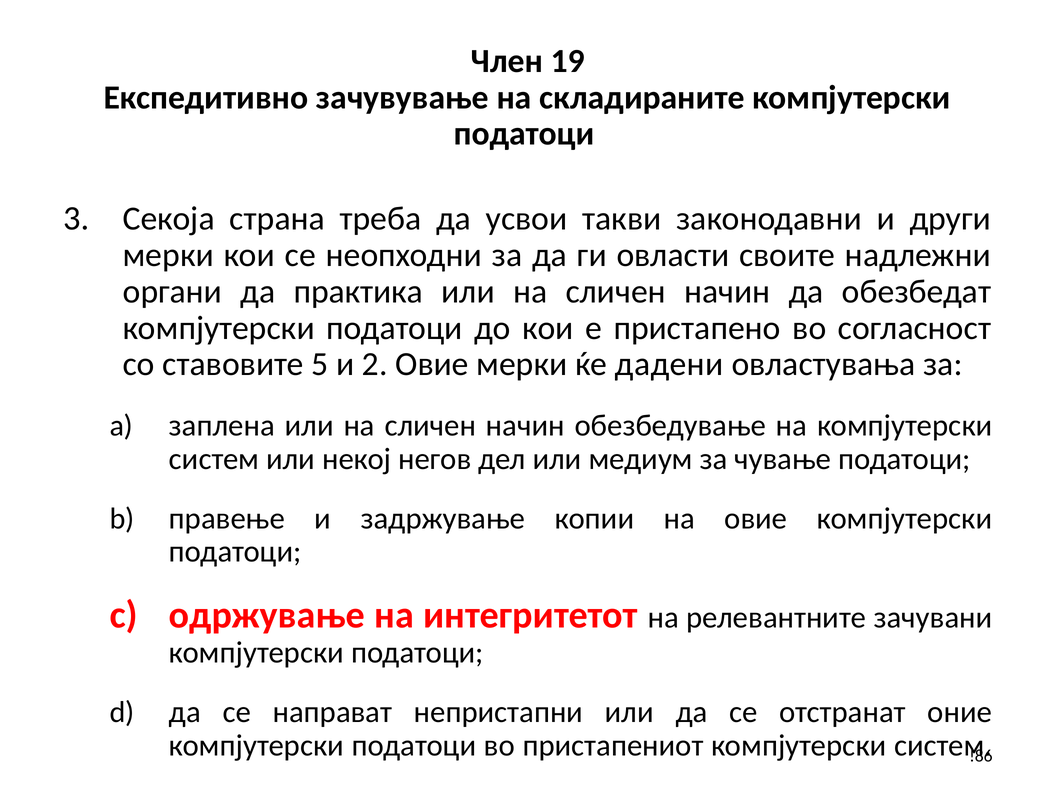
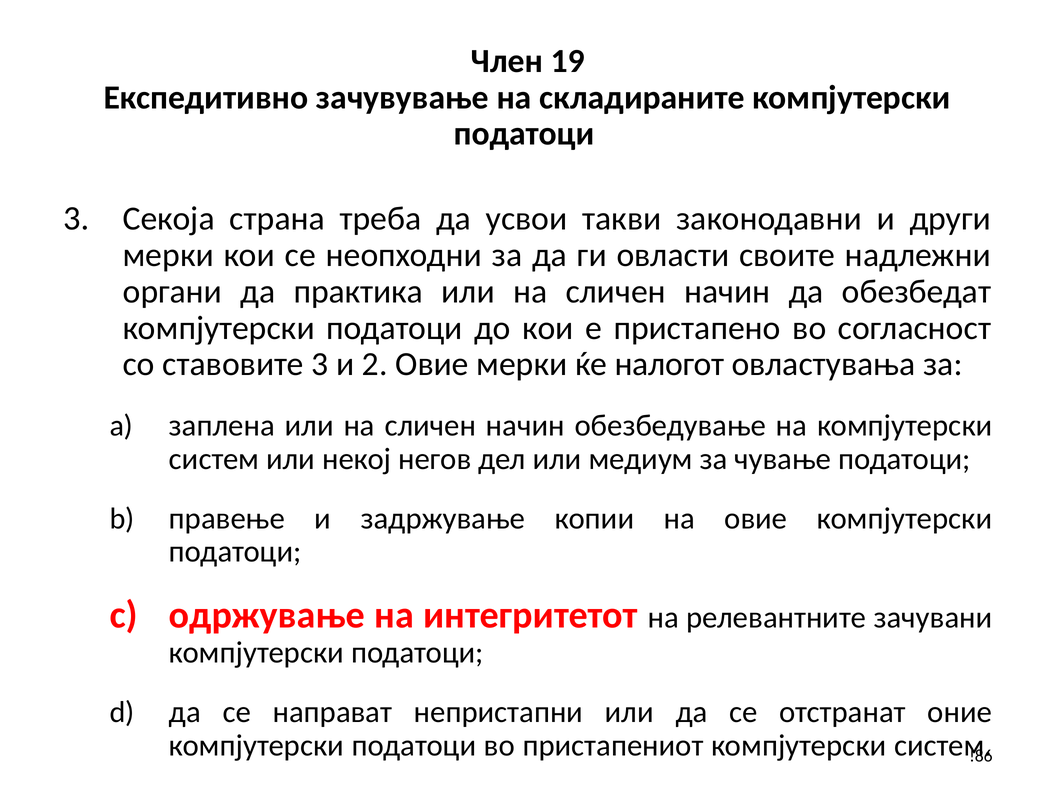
ставовите 5: 5 -> 3 (320, 364)
дадени: дадени -> налогот (670, 364)
